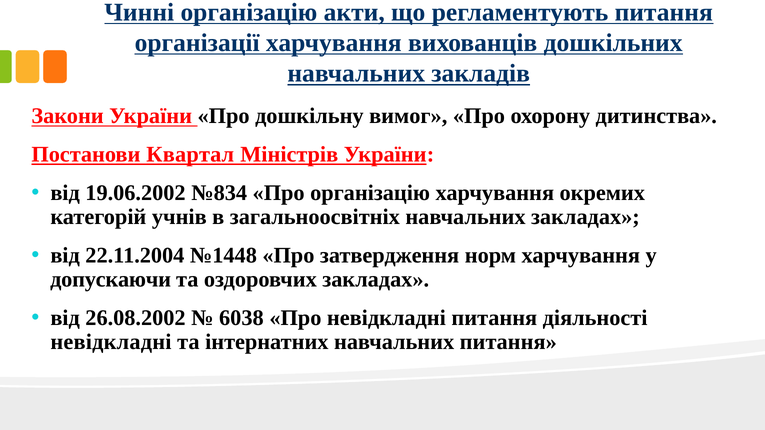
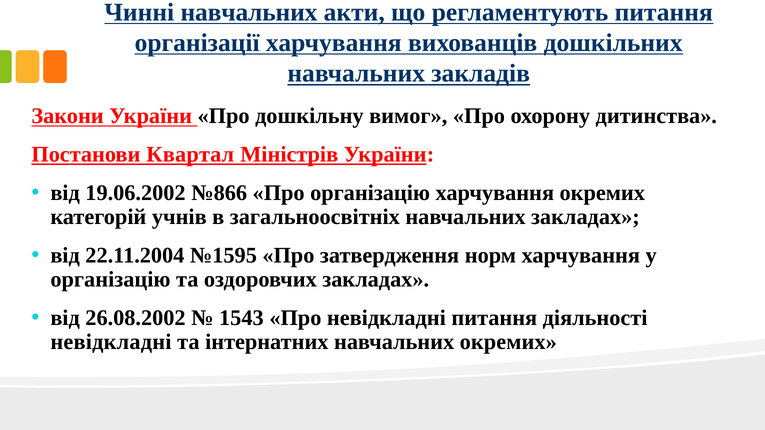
Чинні організацію: організацію -> навчальних (249, 12)
№834: №834 -> №866 (219, 193)
№1448: №1448 -> №1595 (223, 256)
допускаючи: допускаючи -> організацію (110, 280)
6038: 6038 -> 1543 (241, 318)
навчальних питання: питання -> окремих (508, 342)
